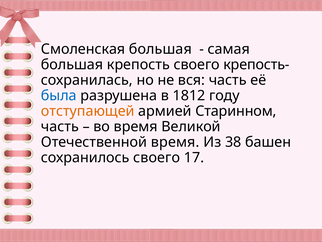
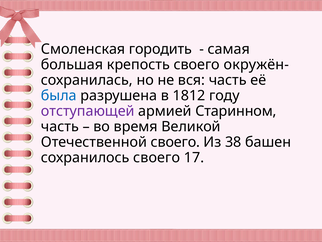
Смоленская большая: большая -> городить (160, 49)
крепость-: крепость- -> окружён- (256, 65)
отступающей colour: orange -> purple (88, 111)
Отечественной время: время -> своего (175, 142)
